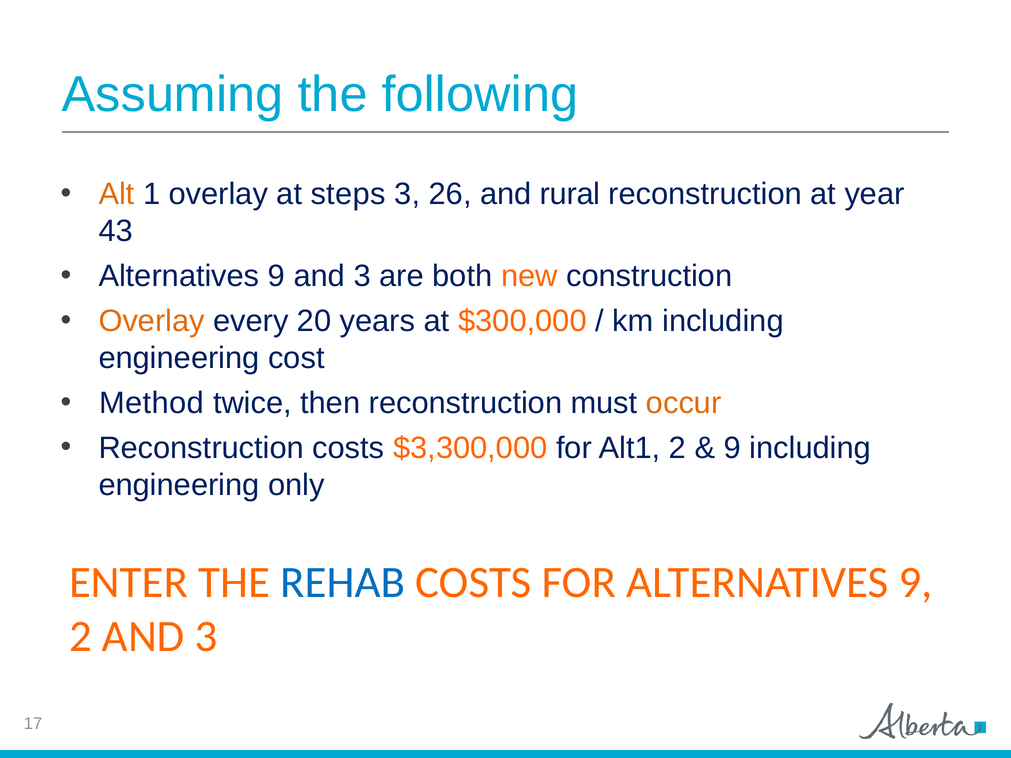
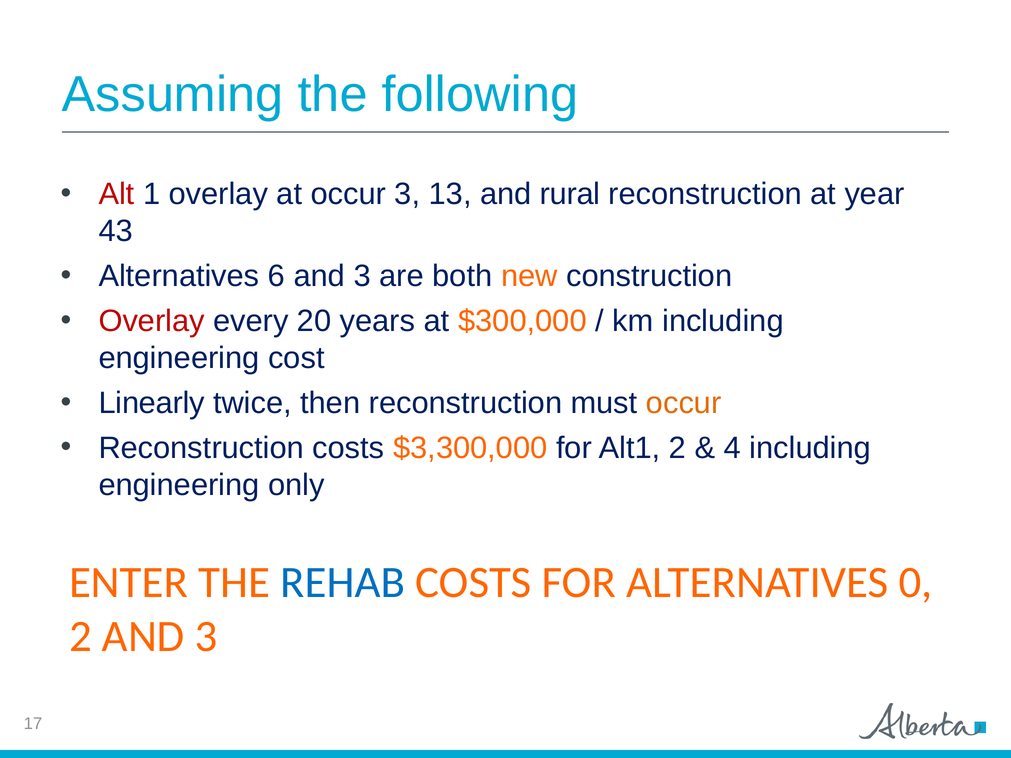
Alt colour: orange -> red (117, 194)
at steps: steps -> occur (348, 194)
26: 26 -> 13 (450, 194)
9: 9 -> 6 (276, 276)
Overlay colour: orange -> red (152, 321)
Method: Method -> Linearly (152, 403)
9: 9 -> 4 (732, 448)
FOR ALTERNATIVES 9: 9 -> 0 (916, 583)
